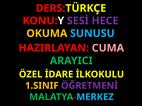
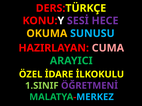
1.SINIF colour: yellow -> light green (42, 86)
